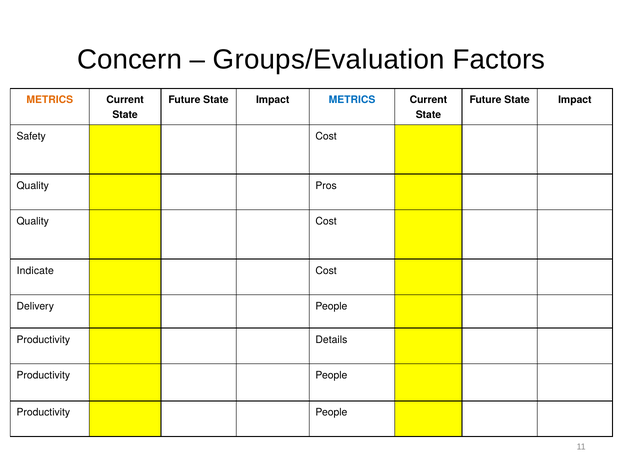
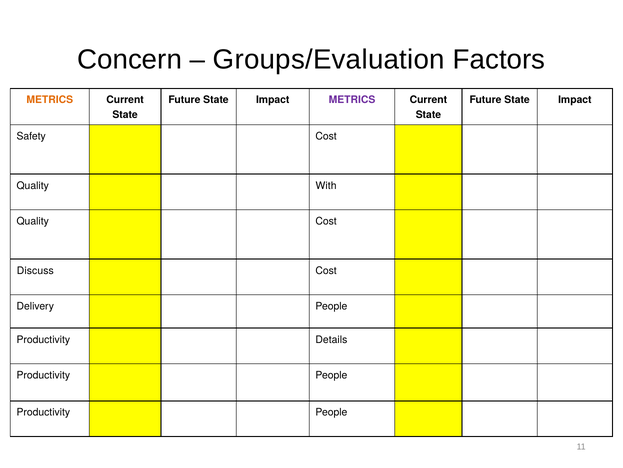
METRICS colour: blue -> purple (352, 100)
Pros: Pros -> With (326, 185)
Indicate: Indicate -> Discuss (35, 270)
